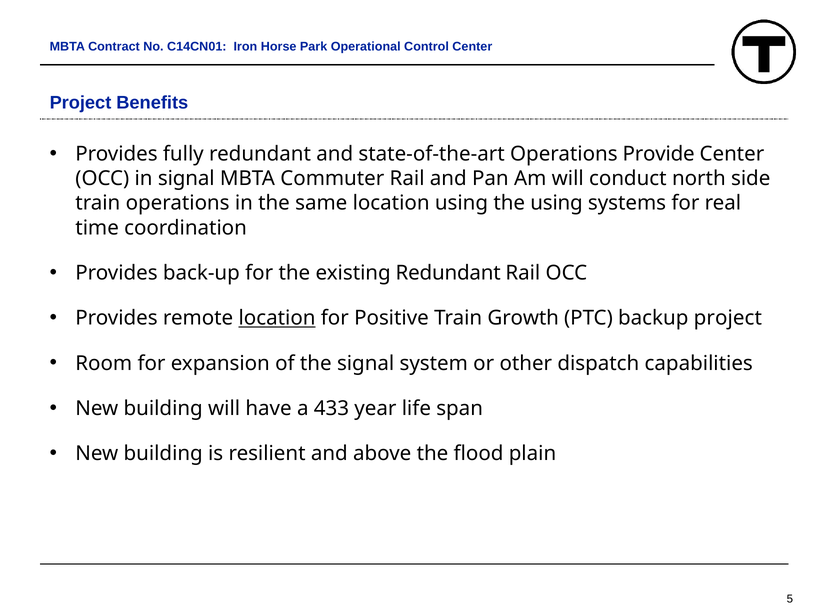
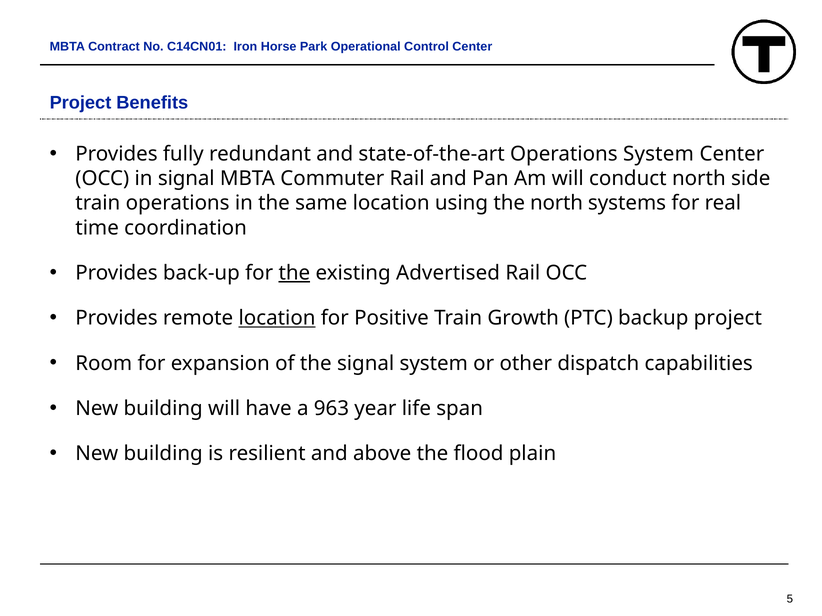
Operations Provide: Provide -> System (658, 154)
the using: using -> north (557, 203)
the underline: none -> present (294, 273)
existing Redundant: Redundant -> Advertised (448, 273)
433: 433 -> 963 (331, 409)
